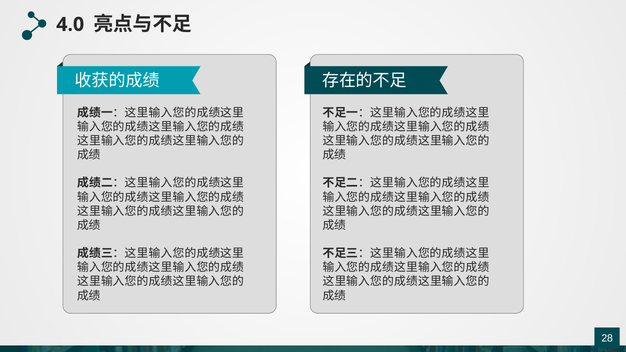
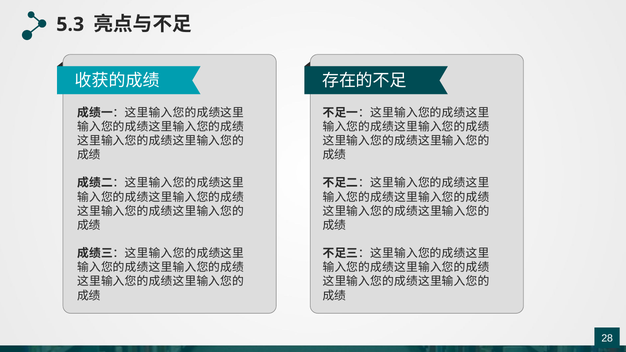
4.0: 4.0 -> 5.3 (70, 24)
